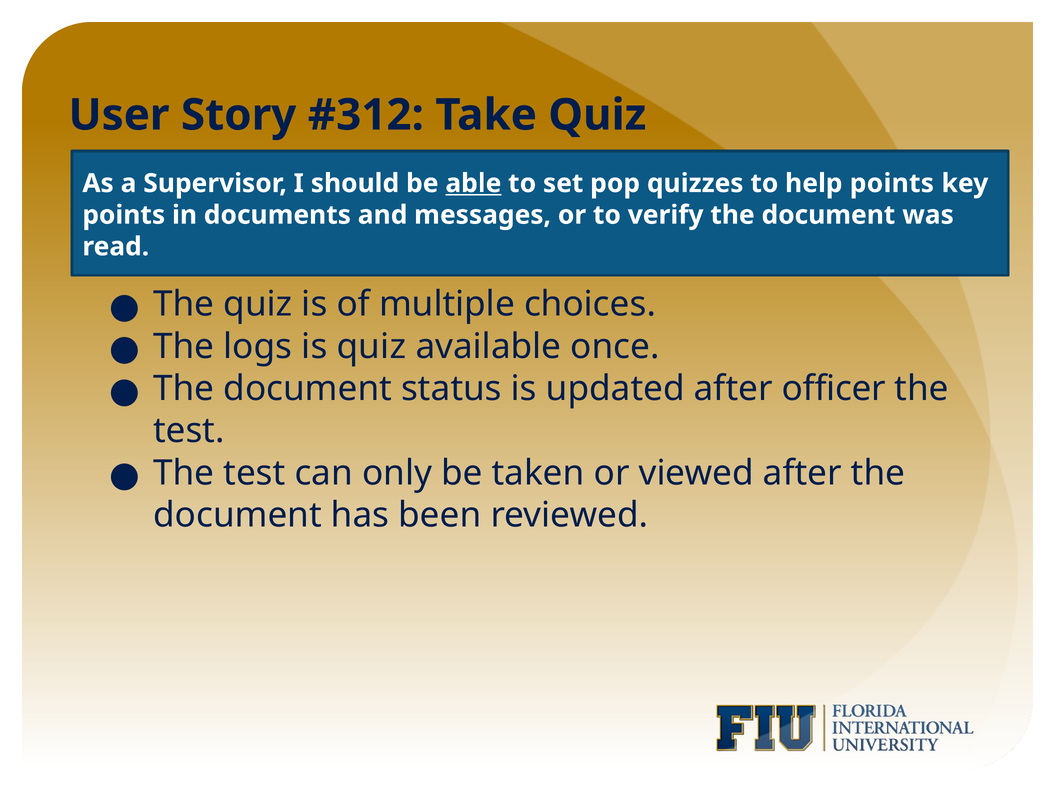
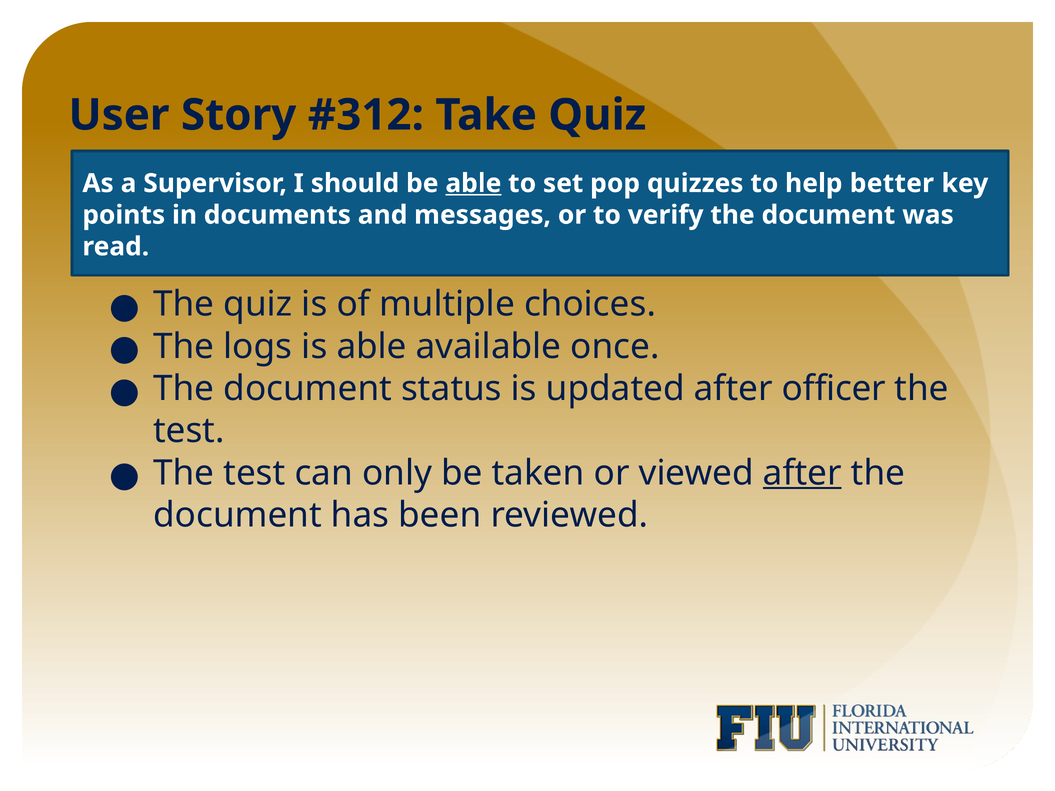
help points: points -> better (892, 183)
is quiz: quiz -> able (372, 347)
after underline: none -> present (802, 473)
